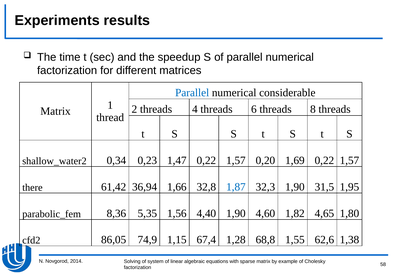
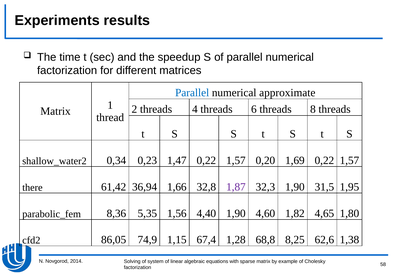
considerable: considerable -> approximate (287, 93)
1,87 colour: blue -> purple (236, 187)
1,55: 1,55 -> 8,25 (295, 240)
